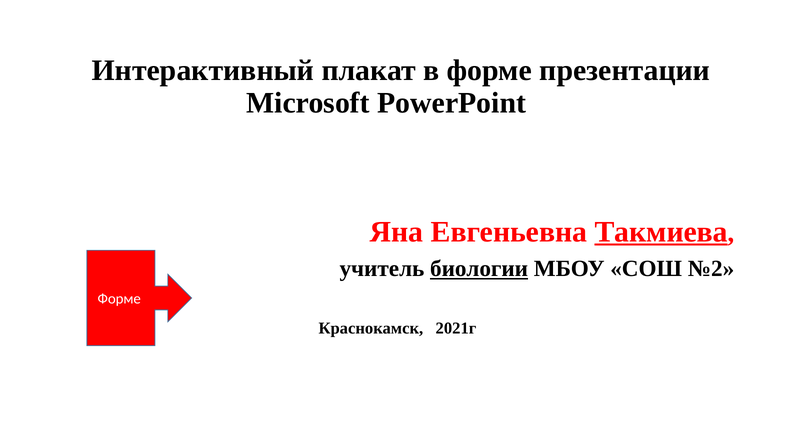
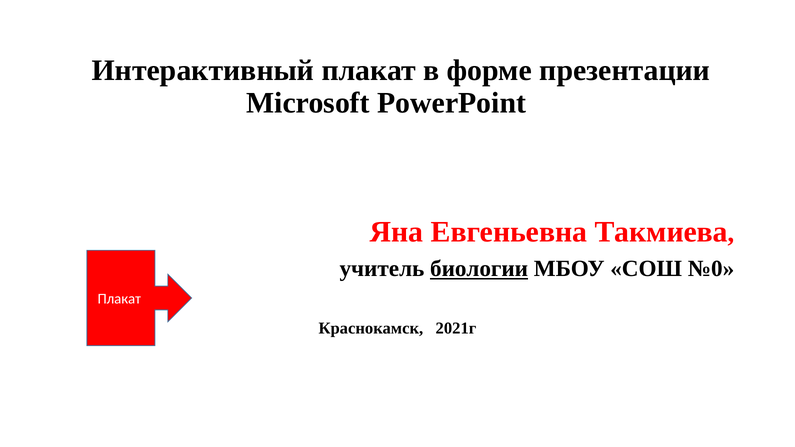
Такмиева underline: present -> none (661, 232)
№2: №2 -> №0 (711, 269)
Форме: Форме -> Плакат (119, 299)
